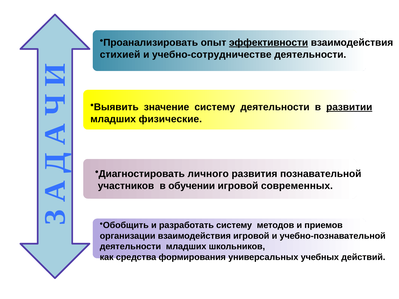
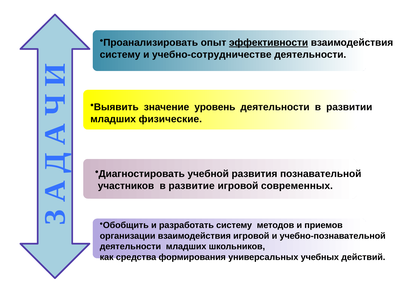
стихией: стихией -> систему (120, 55)
значение систему: систему -> уровень (215, 107)
развитии underline: present -> none (349, 107)
личного: личного -> учебной (208, 174)
обучении: обучении -> развитие (192, 186)
